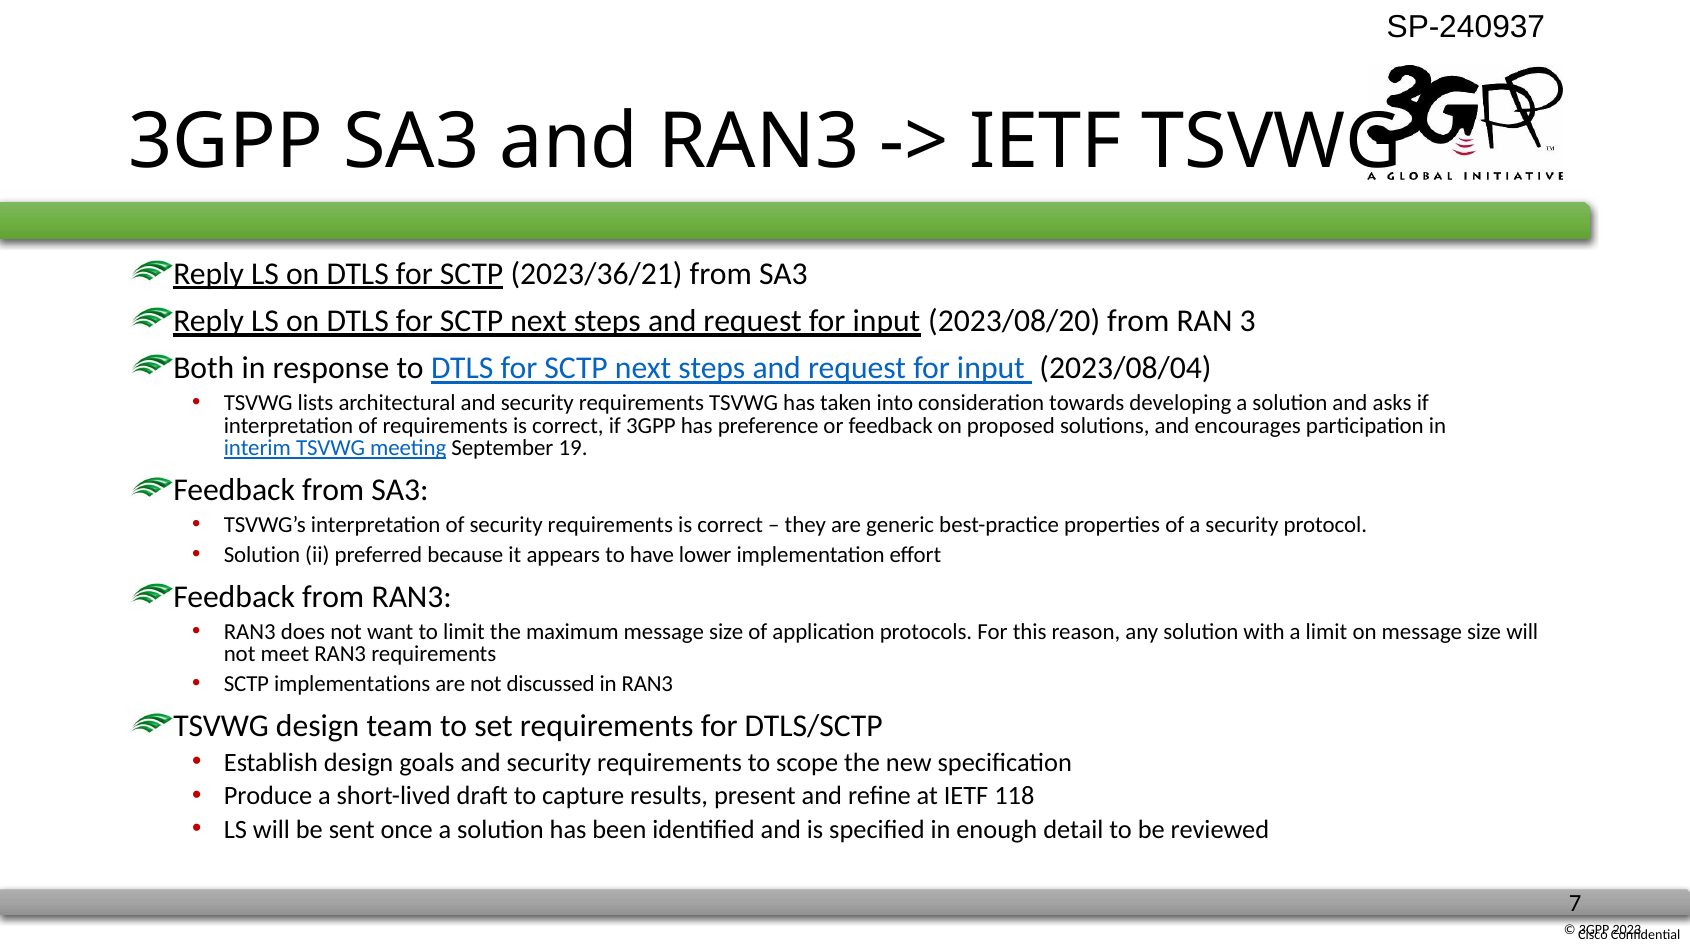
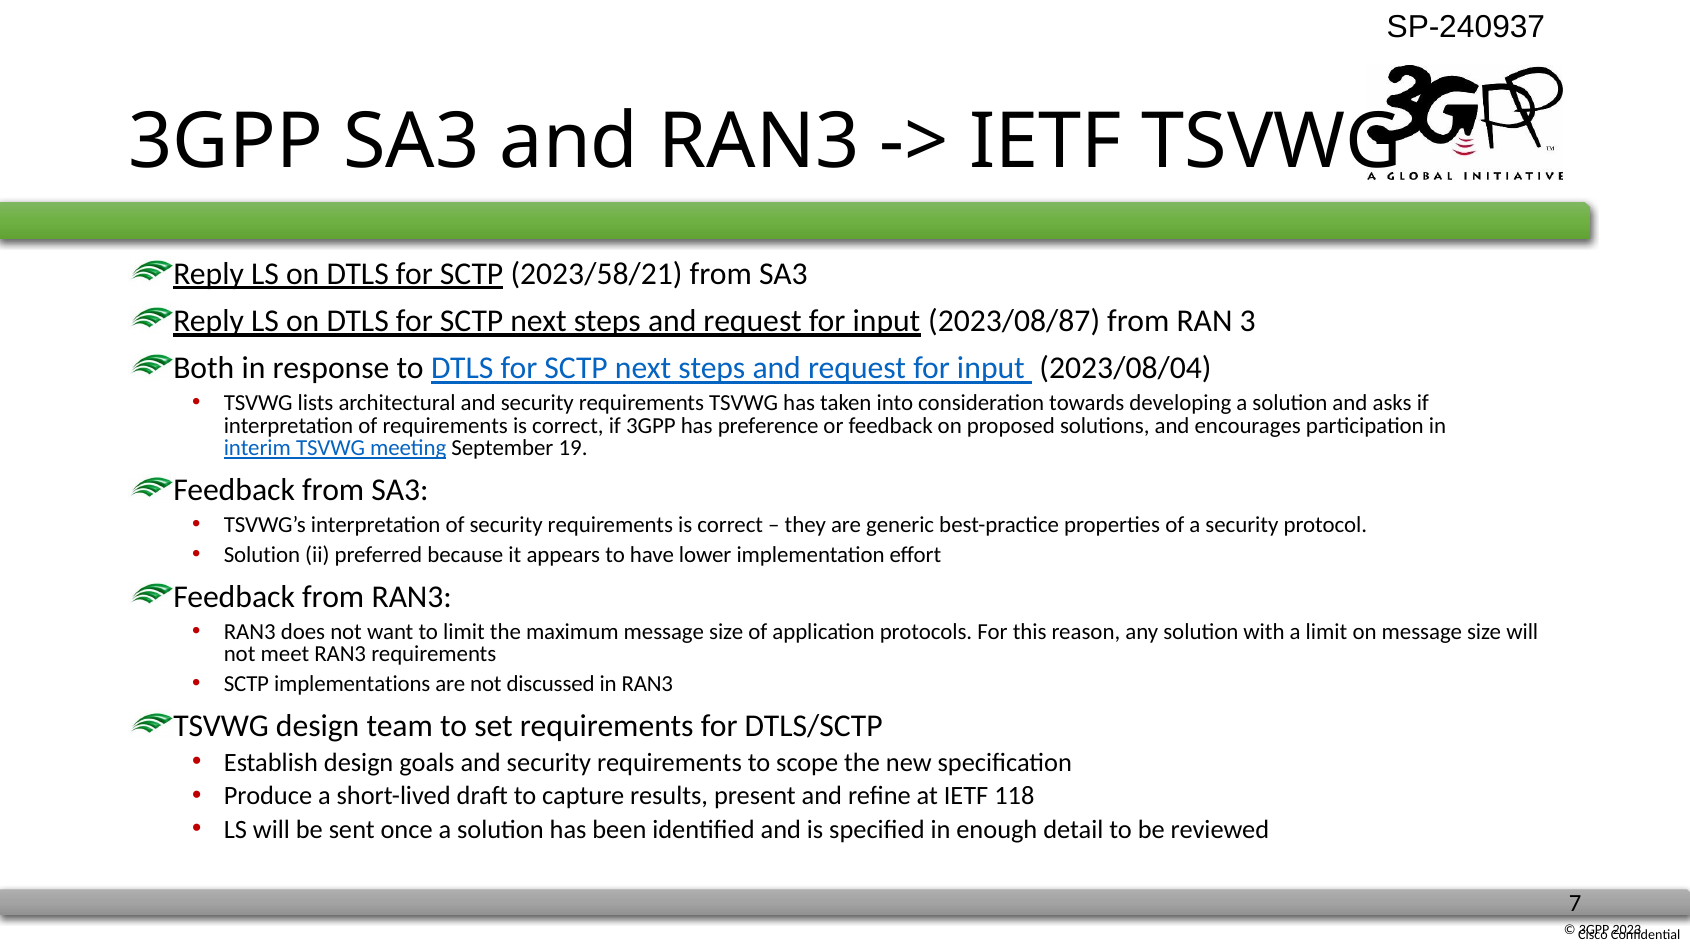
2023/36/21: 2023/36/21 -> 2023/58/21 (597, 274)
2023/08/20: 2023/08/20 -> 2023/08/87 (1014, 321)
